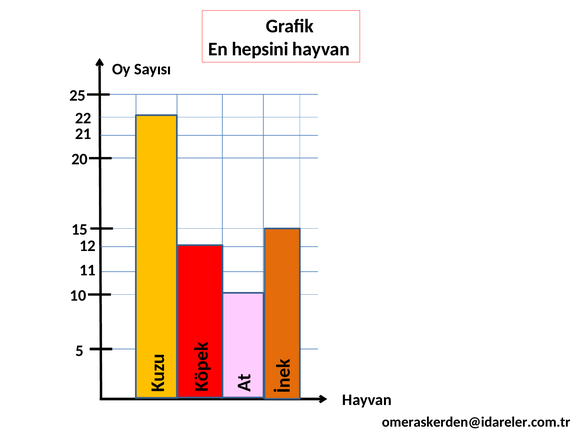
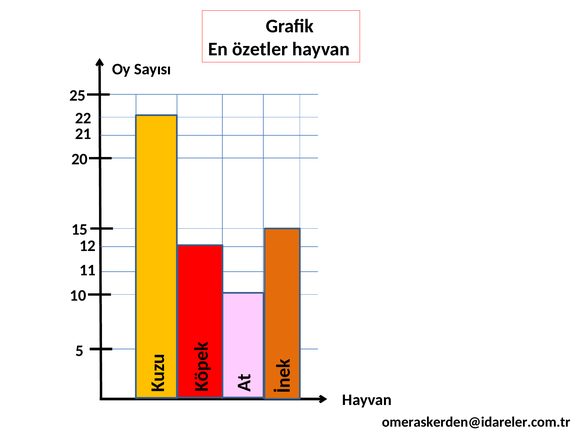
hepsini: hepsini -> özetler (260, 49)
